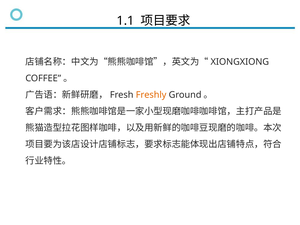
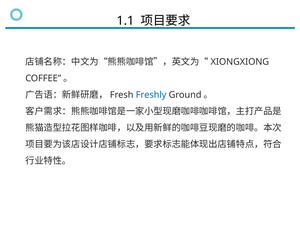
Freshly colour: orange -> blue (151, 95)
